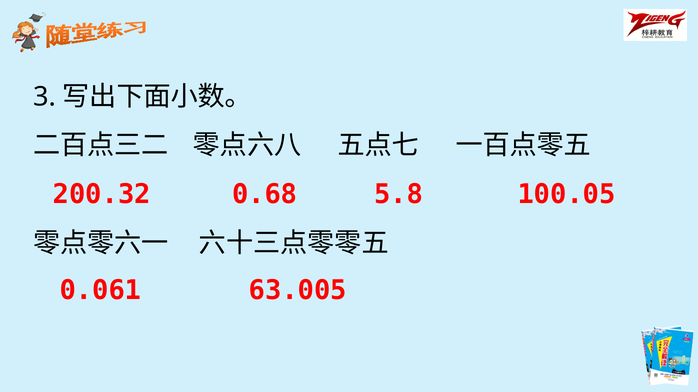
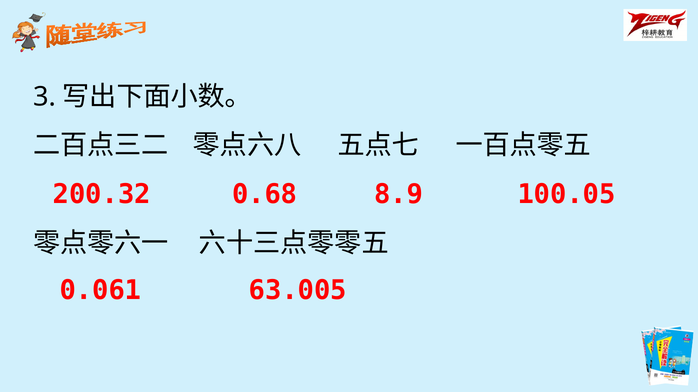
5.8: 5.8 -> 8.9 (399, 195)
